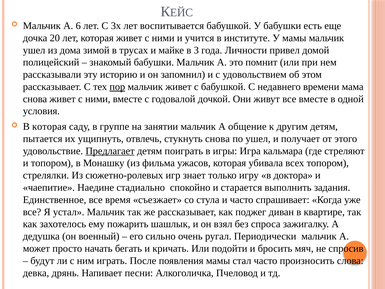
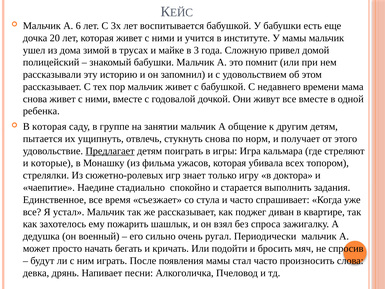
Личности: Личности -> Сложную (246, 50)
пор underline: present -> none (117, 87)
условия: условия -> ребенка (41, 111)
по ушел: ушел -> норм (258, 139)
и топором: топором -> которые (52, 163)
